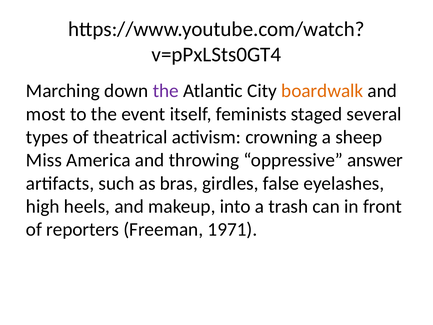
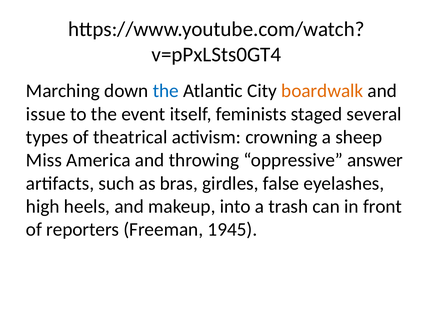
the colour: purple -> blue (166, 91)
most: most -> issue (46, 114)
1971: 1971 -> 1945 (232, 229)
